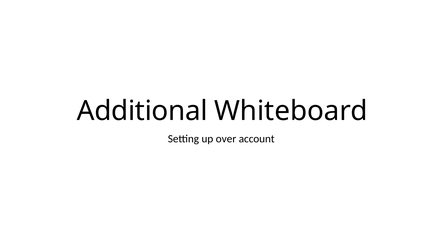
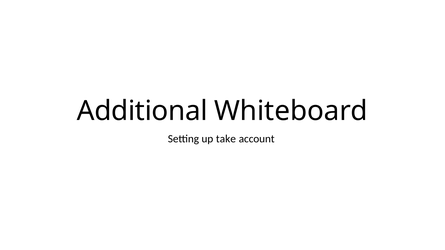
over: over -> take (226, 139)
